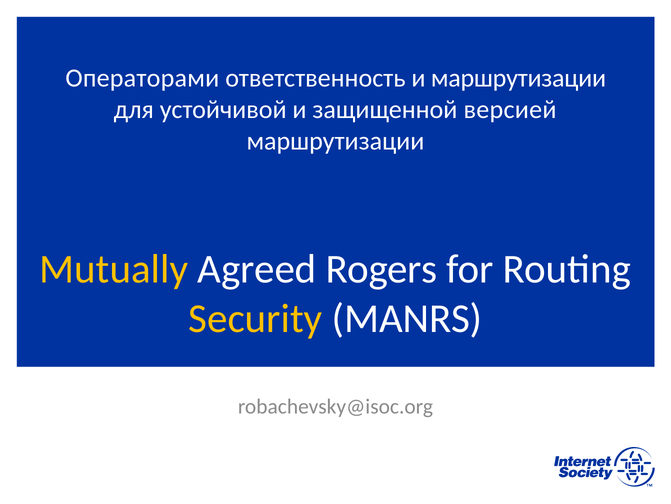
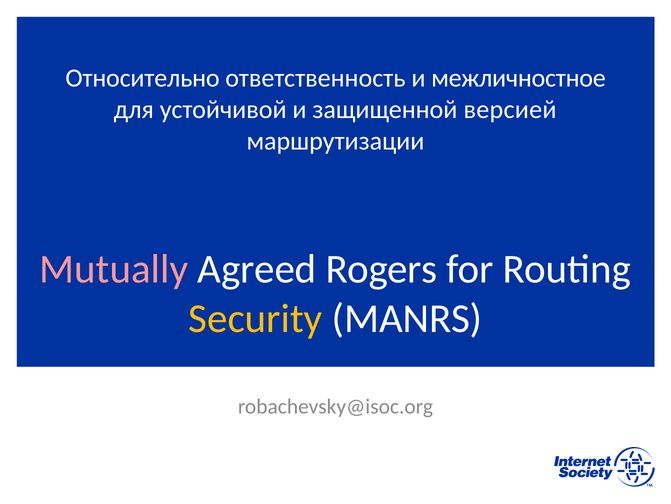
Операторами: Операторами -> Относительно (143, 78)
и маршрутизации: маршрутизации -> межличностное (519, 78)
Mutually colour: yellow -> pink (114, 269)
